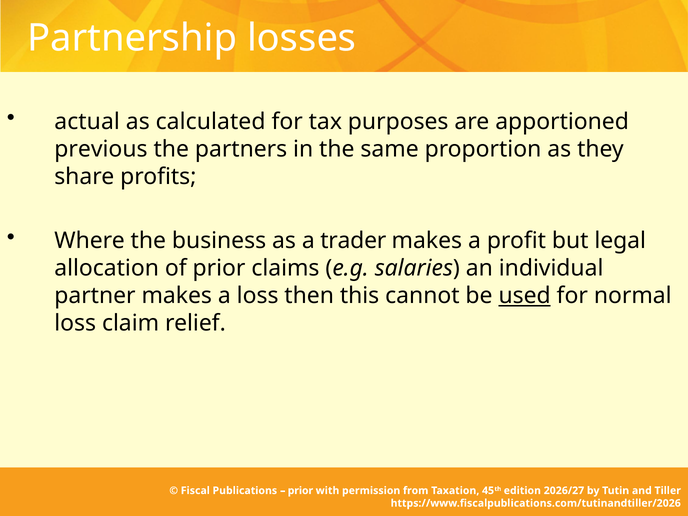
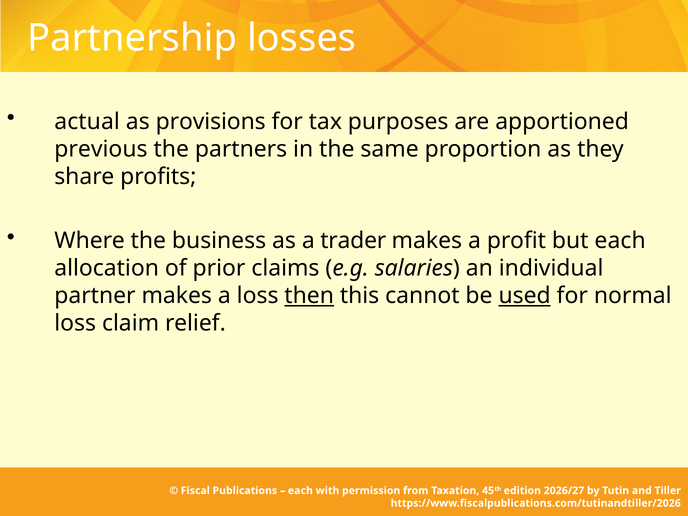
calculated: calculated -> provisions (211, 122)
but legal: legal -> each (620, 241)
then underline: none -> present (309, 296)
prior: prior -> each (300, 491)
